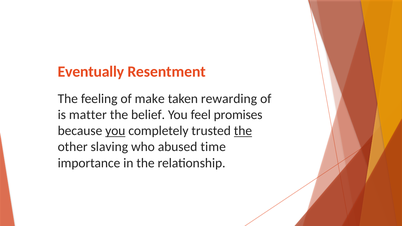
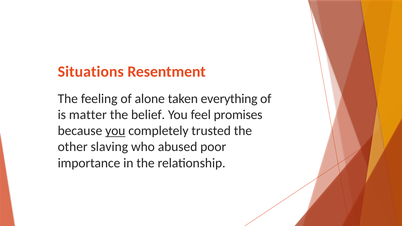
Eventually: Eventually -> Situations (91, 72)
make: make -> alone (150, 99)
rewarding: rewarding -> everything (229, 99)
the underline: present -> none (243, 131)
time: time -> poor (213, 147)
